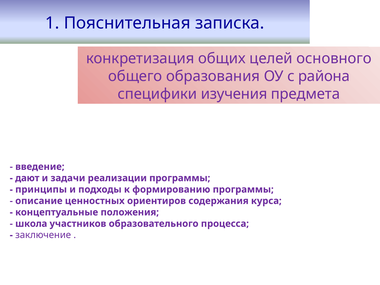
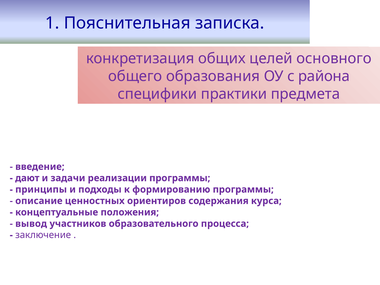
изучения: изучения -> практики (234, 94)
школа: школа -> вывод (31, 224)
